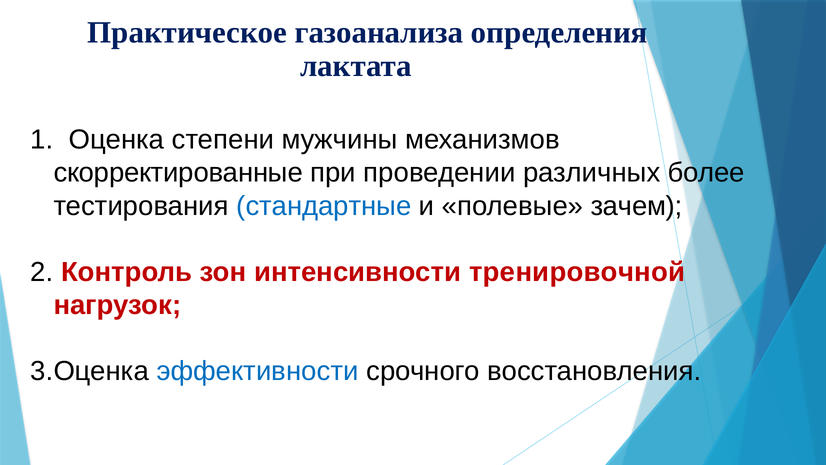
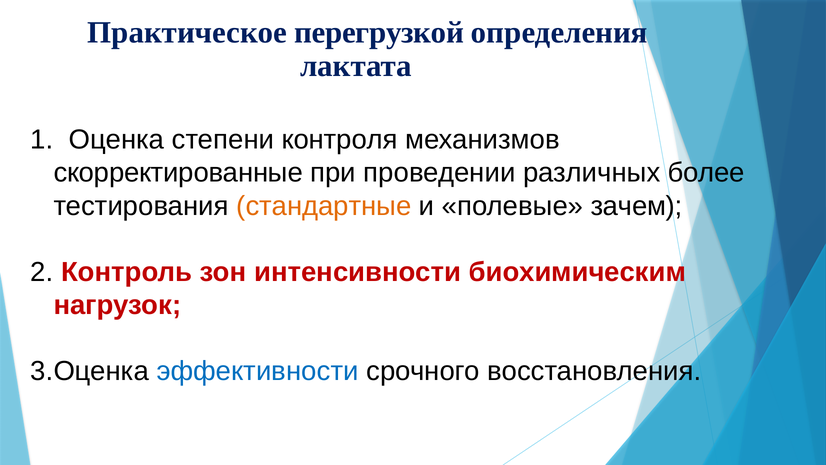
газоанализа: газоанализа -> перегрузкой (379, 33)
мужчины: мужчины -> контроля (340, 140)
стандартные colour: blue -> orange (324, 206)
тренировочной: тренировочной -> биохимическим (577, 272)
